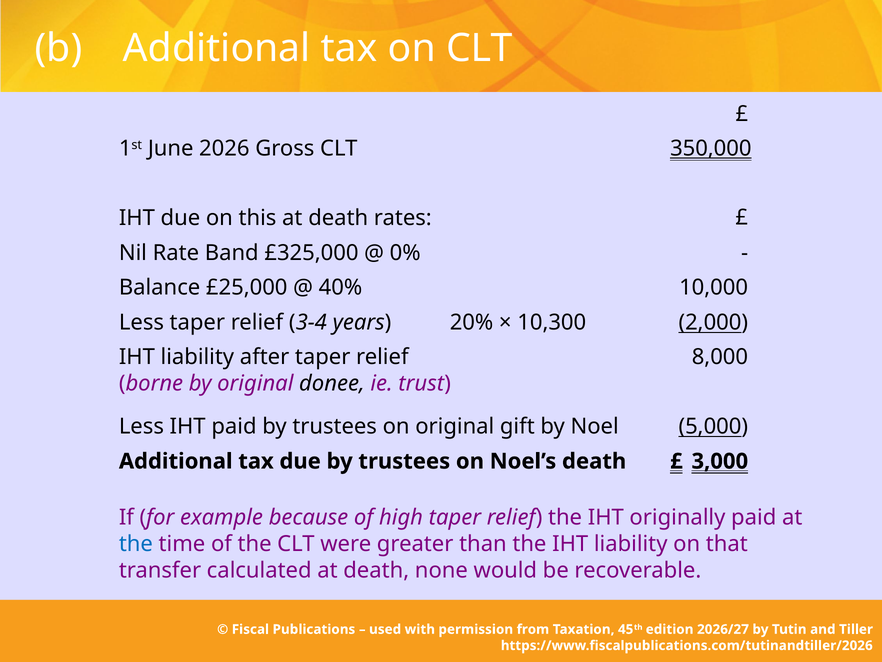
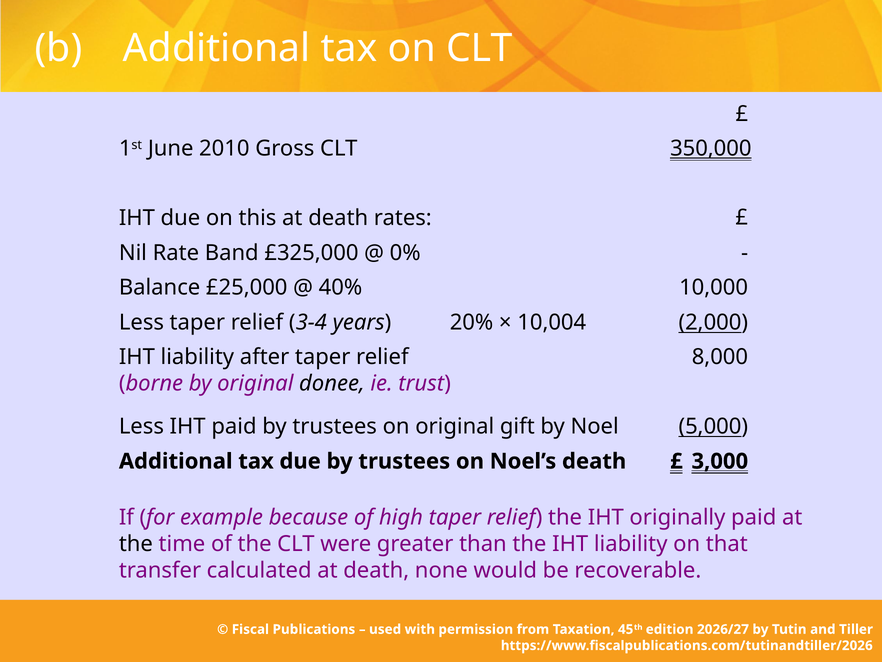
2026: 2026 -> 2010 (224, 148)
10,300: 10,300 -> 10,004 (552, 322)
the colour: blue -> black (136, 544)
